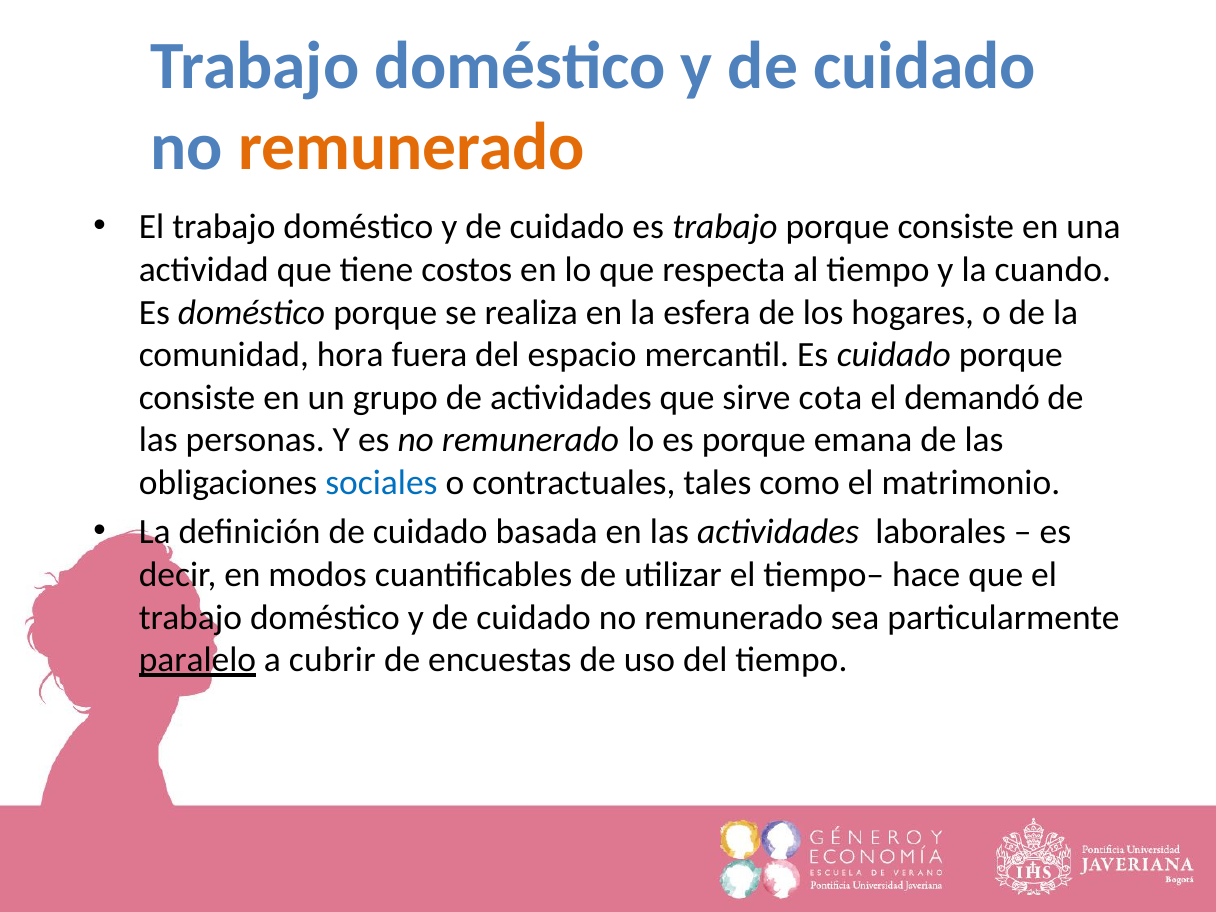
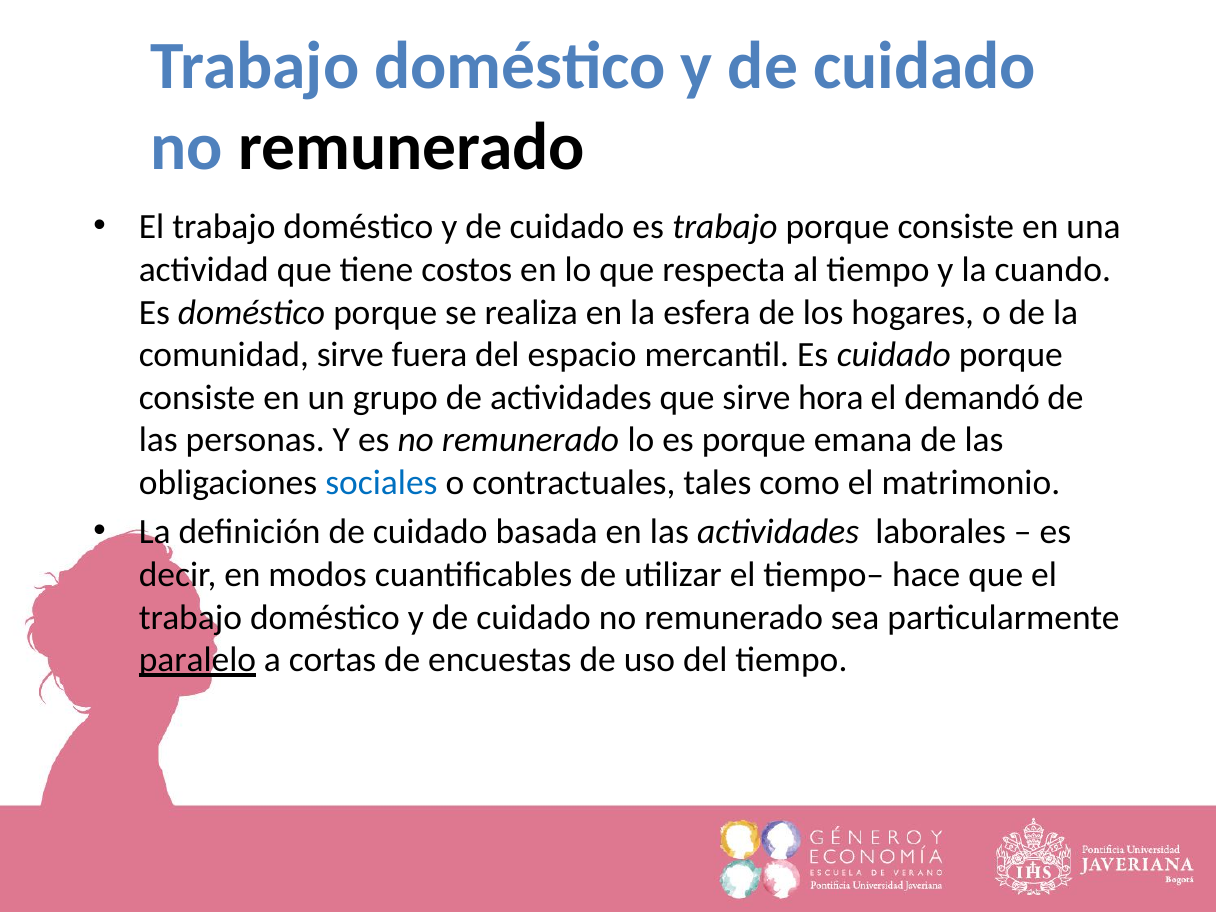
remunerado colour: orange -> black (412, 148)
comunidad hora: hora -> sirve (350, 355)
cota: cota -> hora (831, 397)
cubrir: cubrir -> cortas (333, 660)
